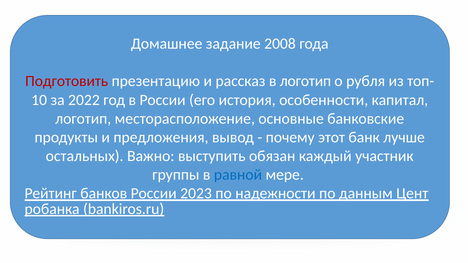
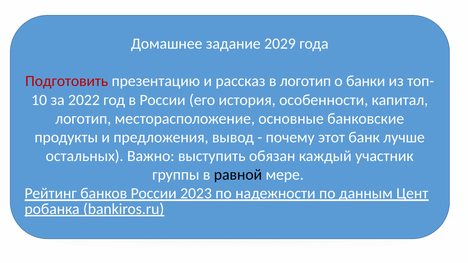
2008: 2008 -> 2029 (280, 44)
рубля: рубля -> банки (366, 81)
равной colour: blue -> black (238, 175)
